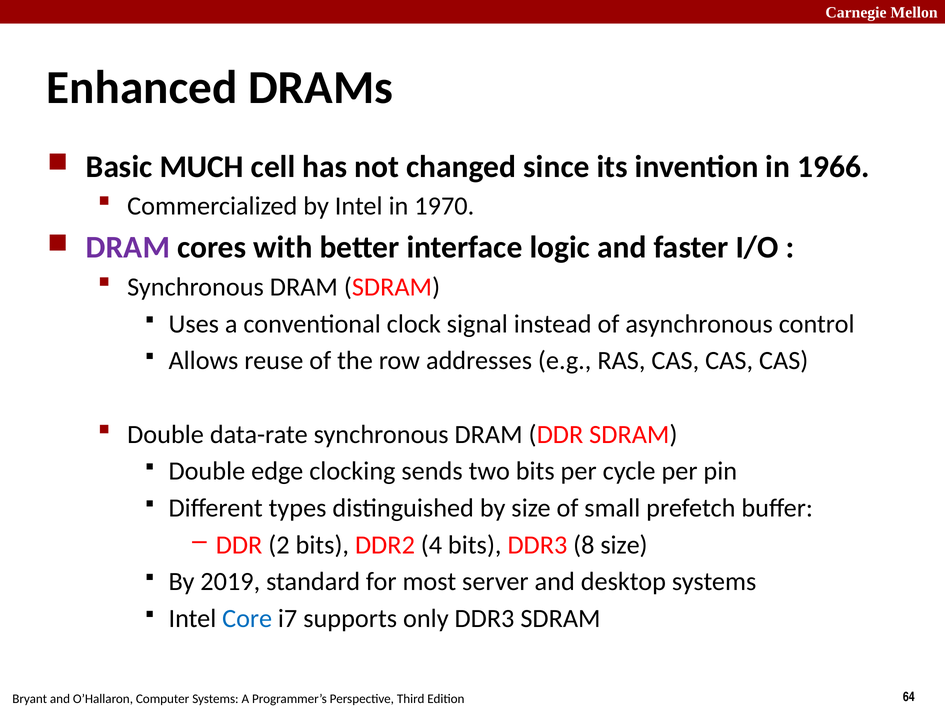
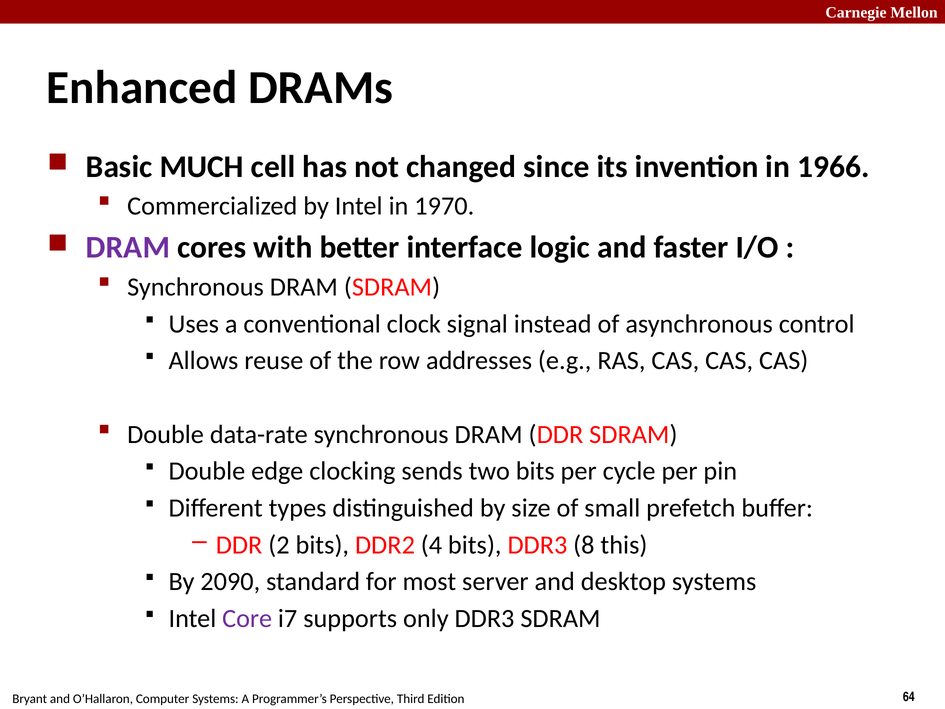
8 size: size -> this (624, 545)
2019: 2019 -> 2090 (230, 581)
Core colour: blue -> purple (247, 618)
